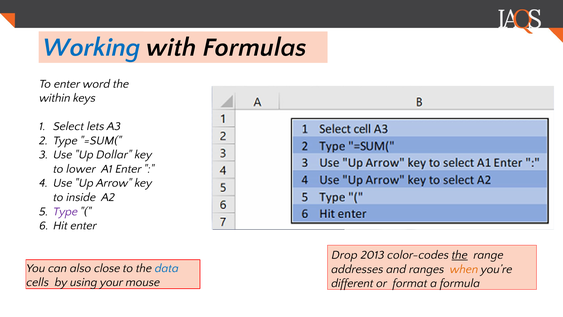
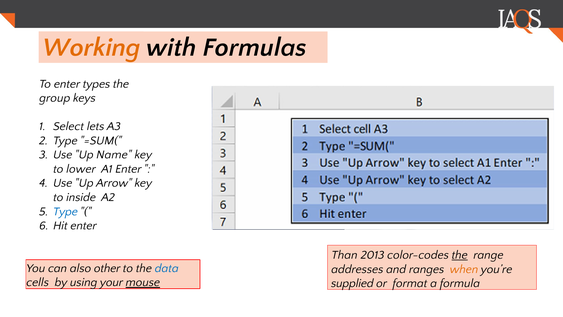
Working colour: blue -> orange (92, 47)
word: word -> types (97, 84)
within: within -> group (55, 98)
Dollar: Dollar -> Name (114, 155)
Type colour: purple -> blue (65, 211)
Drop: Drop -> Than (345, 255)
close: close -> other (107, 268)
mouse underline: none -> present (143, 282)
different: different -> supplied (352, 283)
